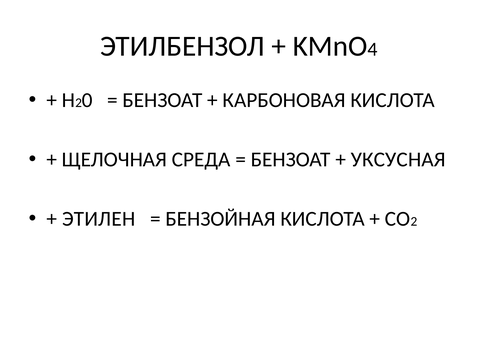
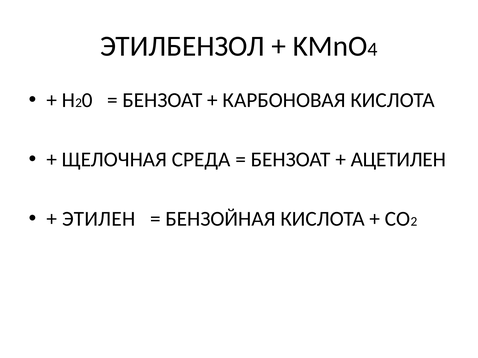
УКСУСНАЯ: УКСУСНАЯ -> АЦЕТИЛЕН (398, 160)
